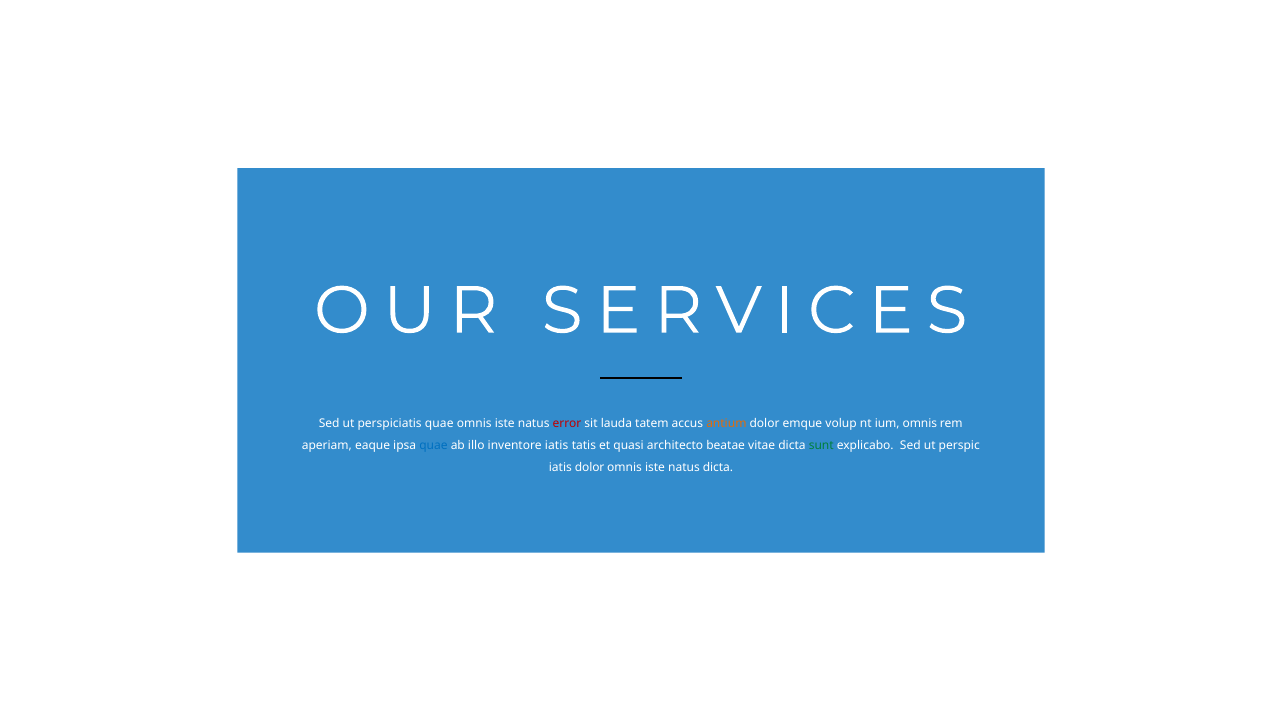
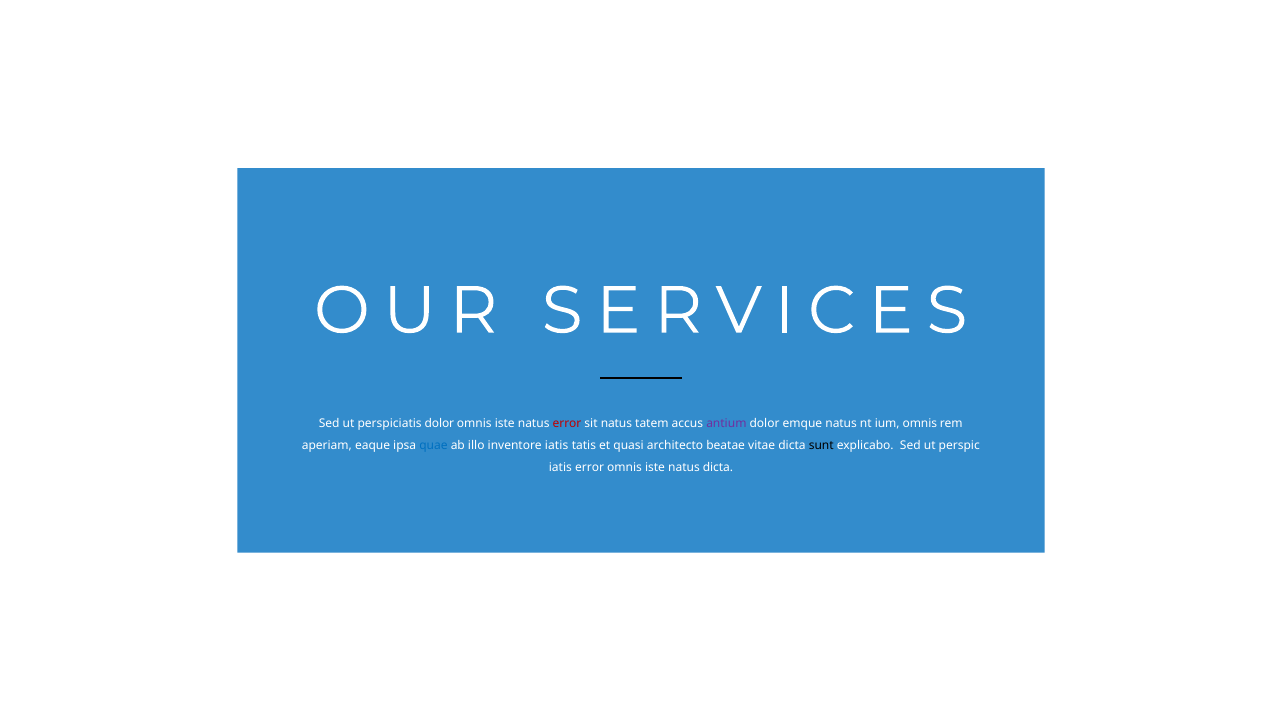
perspiciatis quae: quae -> dolor (439, 424)
sit lauda: lauda -> natus (616, 424)
antium colour: orange -> purple (726, 424)
emque volup: volup -> natus (841, 424)
sunt colour: green -> black (821, 446)
iatis dolor: dolor -> error (590, 467)
